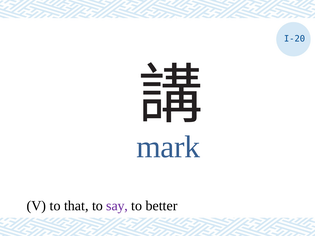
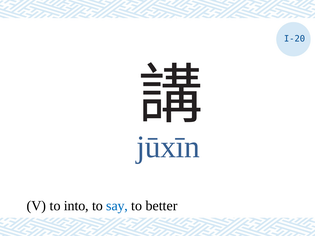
mark: mark -> jūxīn (168, 147)
that: that -> into (76, 206)
say colour: purple -> blue (117, 206)
